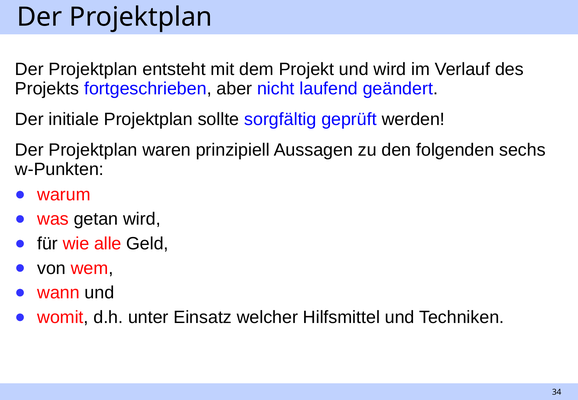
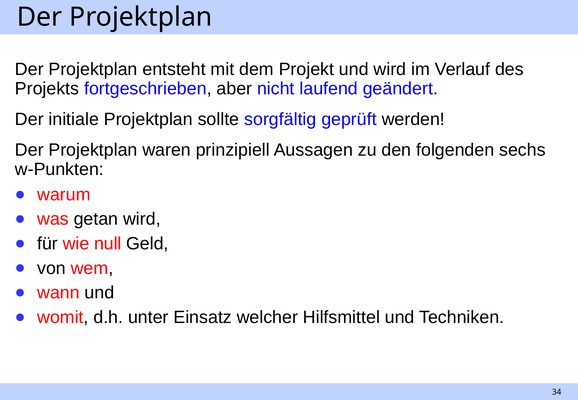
alle: alle -> null (108, 244)
